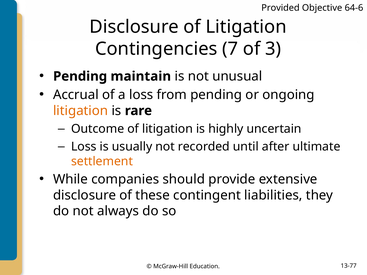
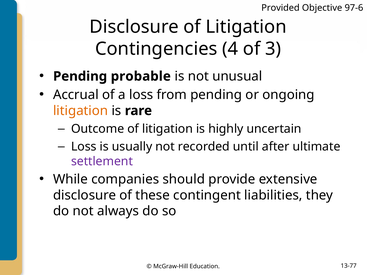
64-6: 64-6 -> 97-6 (354, 8)
7: 7 -> 4 (230, 49)
maintain: maintain -> probable (141, 76)
settlement colour: orange -> purple (102, 162)
